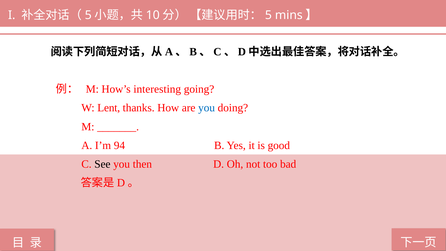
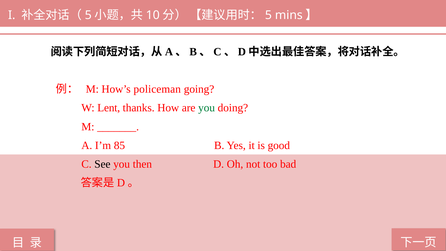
interesting: interesting -> policeman (157, 89)
you colour: blue -> green (207, 108)
94: 94 -> 85 (119, 145)
